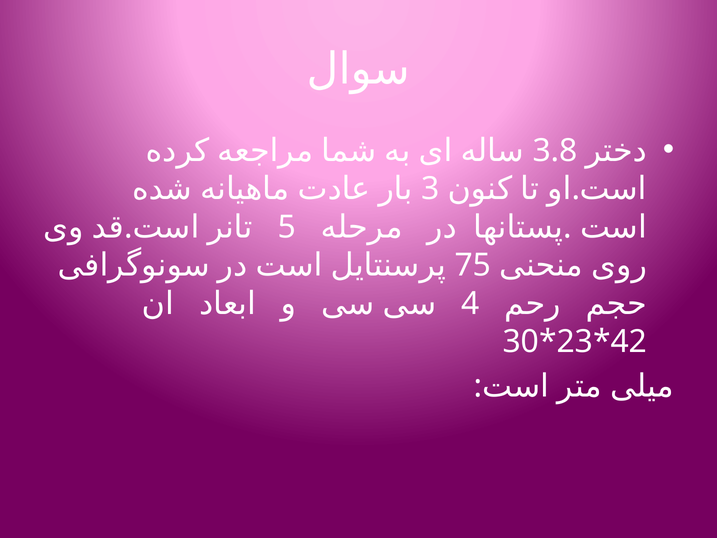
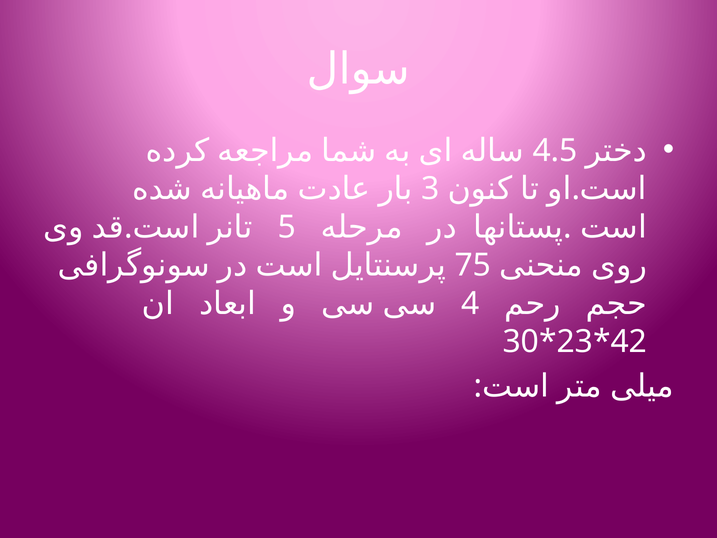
3.8: 3.8 -> 4.5 (555, 150)
